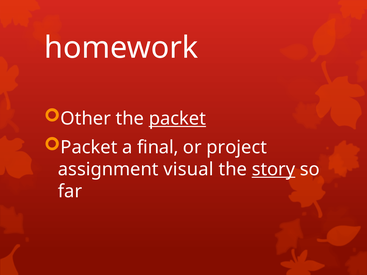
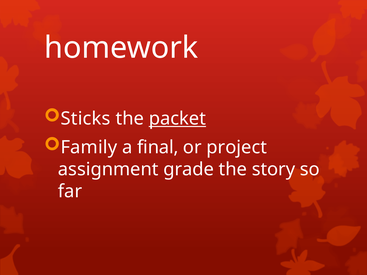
Other: Other -> Sticks (86, 119)
Packet: Packet -> Family (89, 147)
visual: visual -> grade (189, 169)
story underline: present -> none (273, 169)
